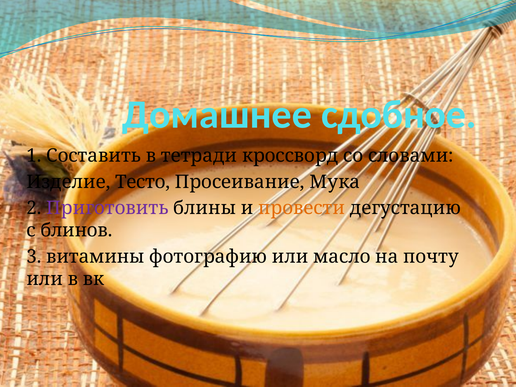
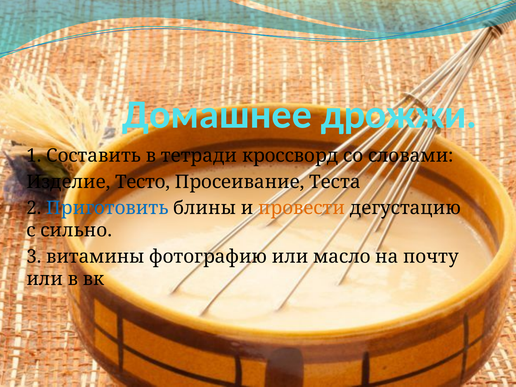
сдобное: сдобное -> дрожжи (399, 115)
Мука: Мука -> Теста (335, 182)
Приготовить colour: purple -> blue (107, 208)
блинов: блинов -> сильно (76, 230)
